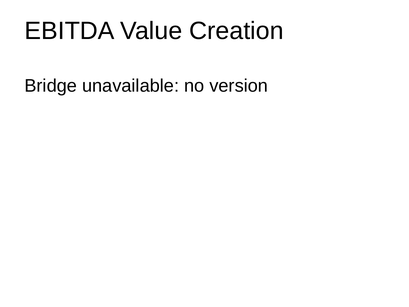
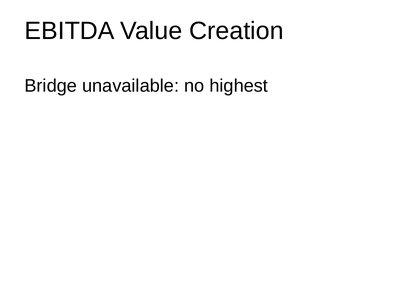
version: version -> highest (239, 86)
